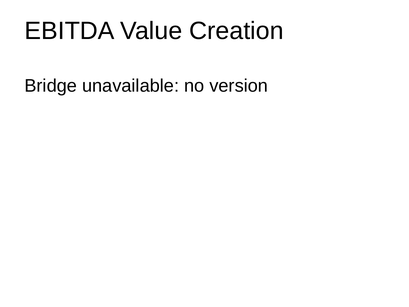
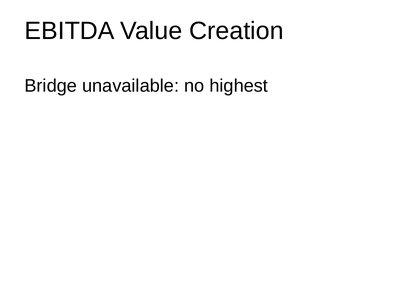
version: version -> highest (239, 86)
